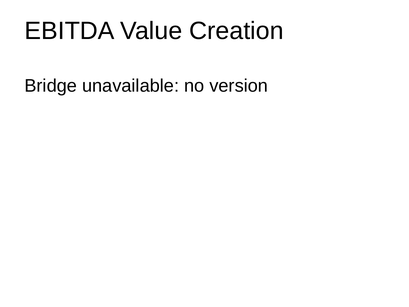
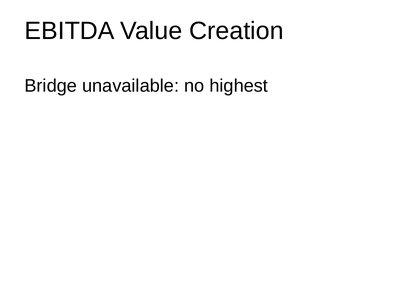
version: version -> highest (239, 86)
